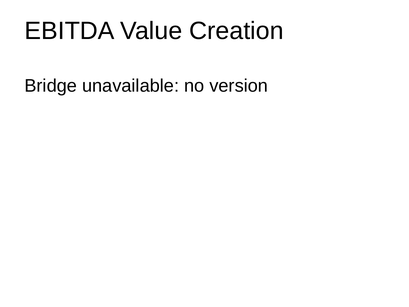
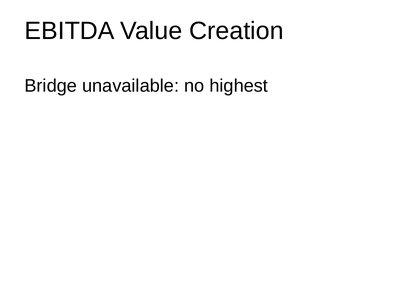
version: version -> highest (239, 86)
